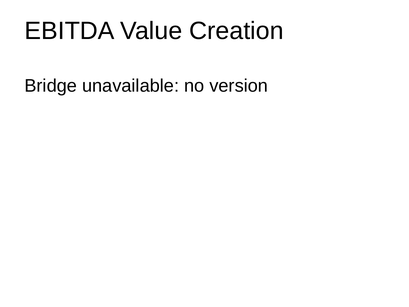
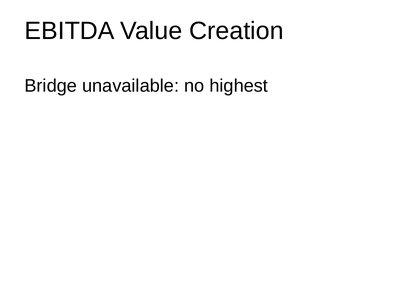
version: version -> highest (239, 86)
